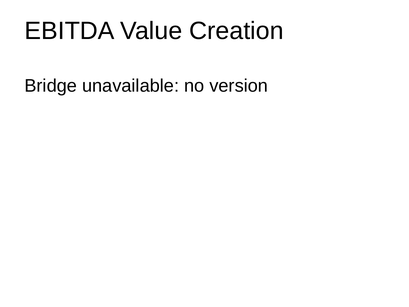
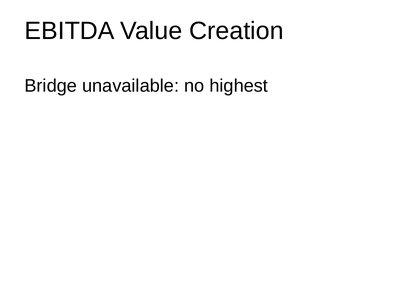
version: version -> highest (239, 86)
